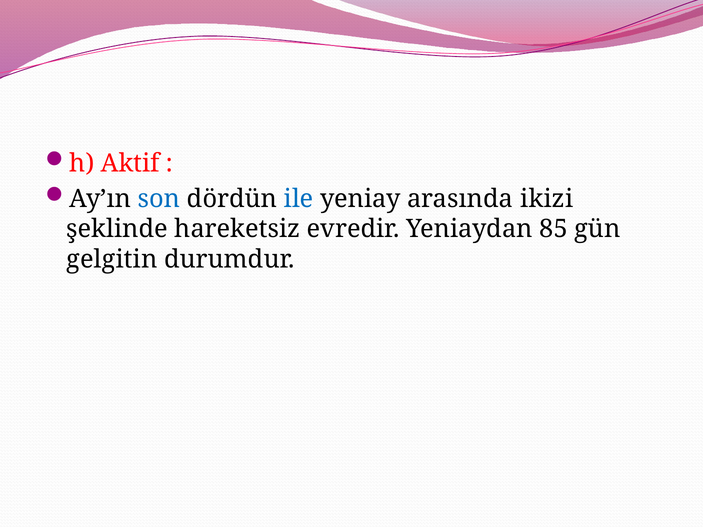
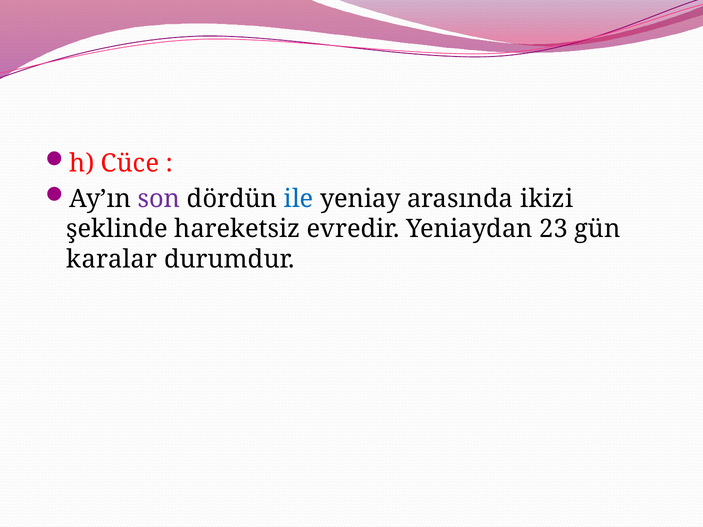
Aktif: Aktif -> Cüce (130, 163)
son colour: blue -> purple (159, 199)
85: 85 -> 23 (554, 229)
gelgitin: gelgitin -> karalar (112, 260)
